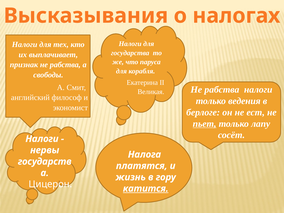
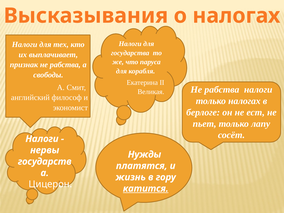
только ведения: ведения -> налогах (244, 101)
пьет underline: present -> none (205, 124)
Налога: Налога -> Нужды (145, 154)
